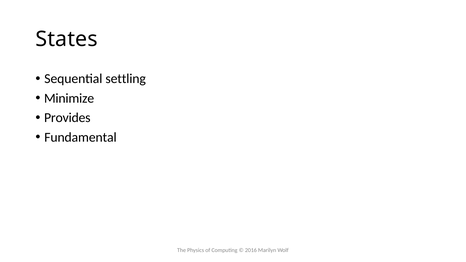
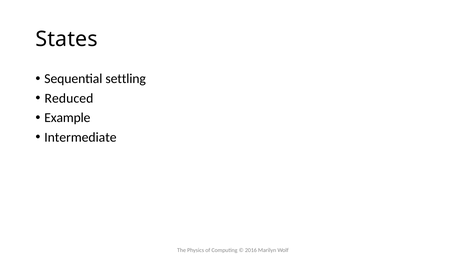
Minimize: Minimize -> Reduced (69, 98)
Provides: Provides -> Example (67, 118)
Fundamental: Fundamental -> Intermediate (80, 137)
